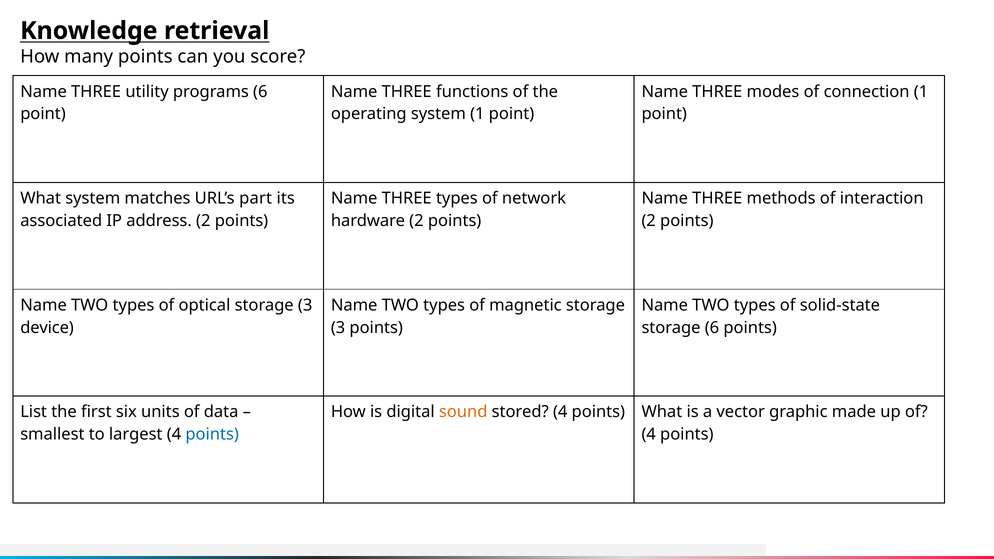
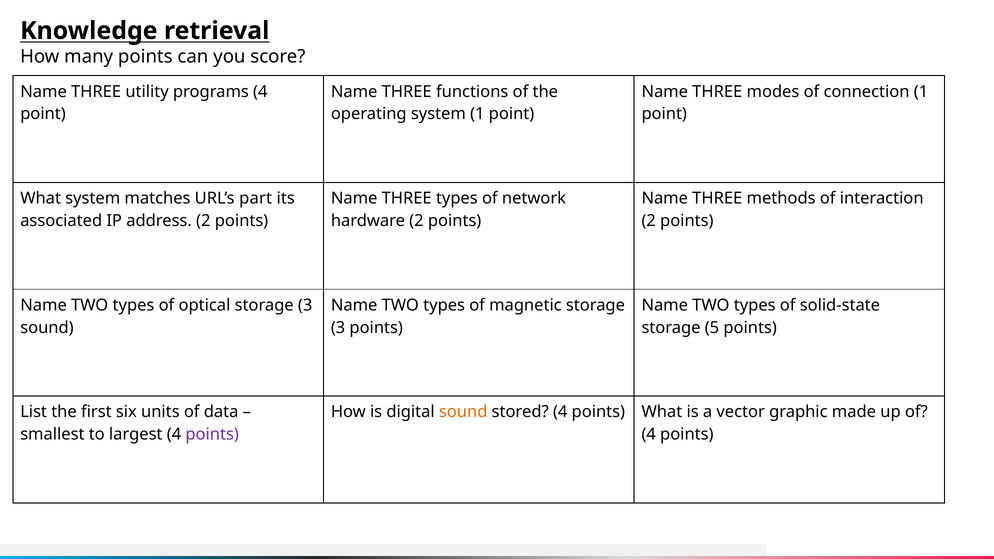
programs 6: 6 -> 4 (260, 92)
device: device -> sound (47, 328)
storage 6: 6 -> 5 (712, 328)
points colour: blue -> purple (212, 435)
